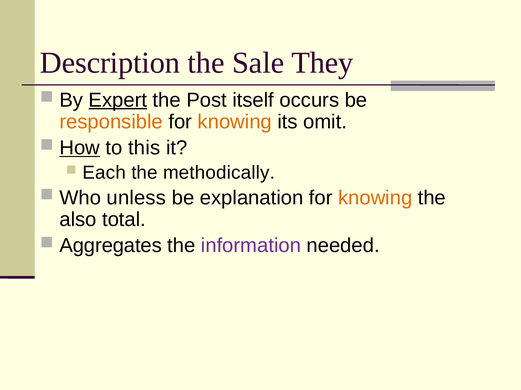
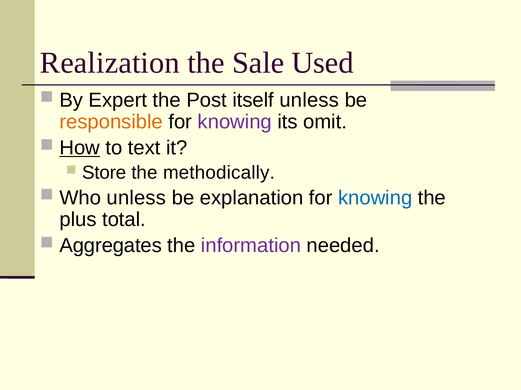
Description: Description -> Realization (110, 63)
They: They -> Used (322, 63)
Expert underline: present -> none (118, 100)
itself occurs: occurs -> unless (309, 100)
knowing colour: orange -> purple (235, 122)
this: this -> text (144, 148)
Each: Each -> Store (104, 173)
knowing colour: orange -> blue (375, 198)
also: also -> plus (78, 220)
